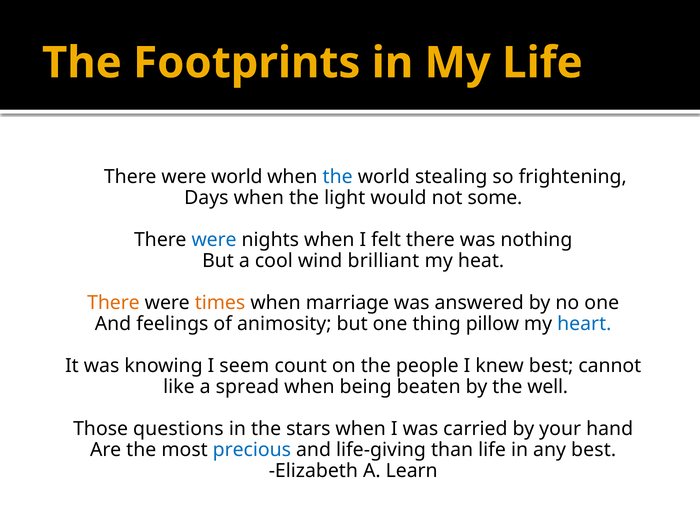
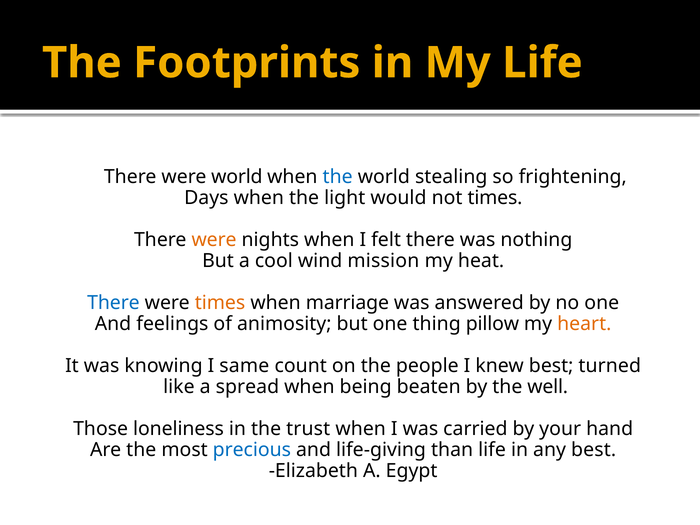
not some: some -> times (495, 198)
were colour: blue -> orange (214, 240)
brilliant: brilliant -> mission (383, 261)
There colour: orange -> blue (113, 303)
heart colour: blue -> orange (584, 324)
seem: seem -> same (244, 366)
cannot: cannot -> turned (610, 366)
questions: questions -> loneliness (178, 429)
stars: stars -> trust (308, 429)
Learn: Learn -> Egypt (412, 471)
